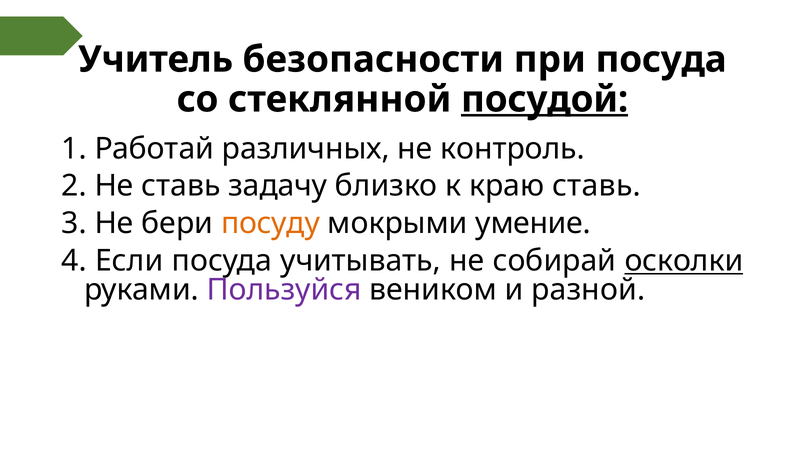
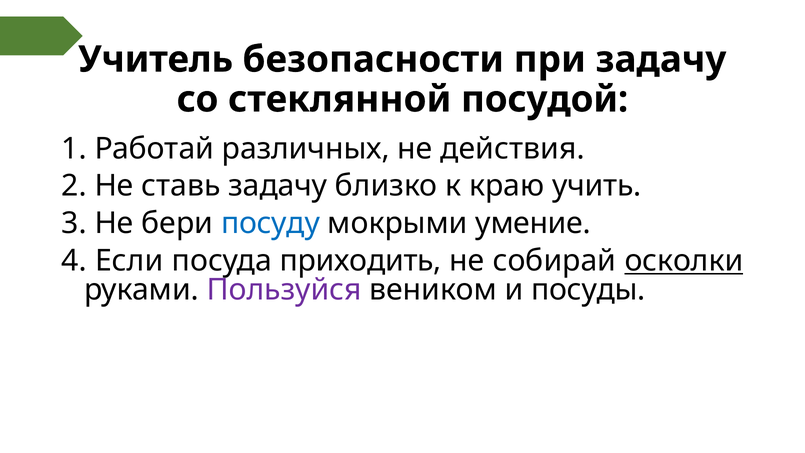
при посуда: посуда -> задачу (661, 59)
посудой underline: present -> none (545, 99)
контроль: контроль -> действия (513, 149)
краю ставь: ставь -> учить (597, 186)
посуду colour: orange -> blue (270, 223)
учитывать: учитывать -> приходить (361, 261)
разной: разной -> посуды (588, 290)
